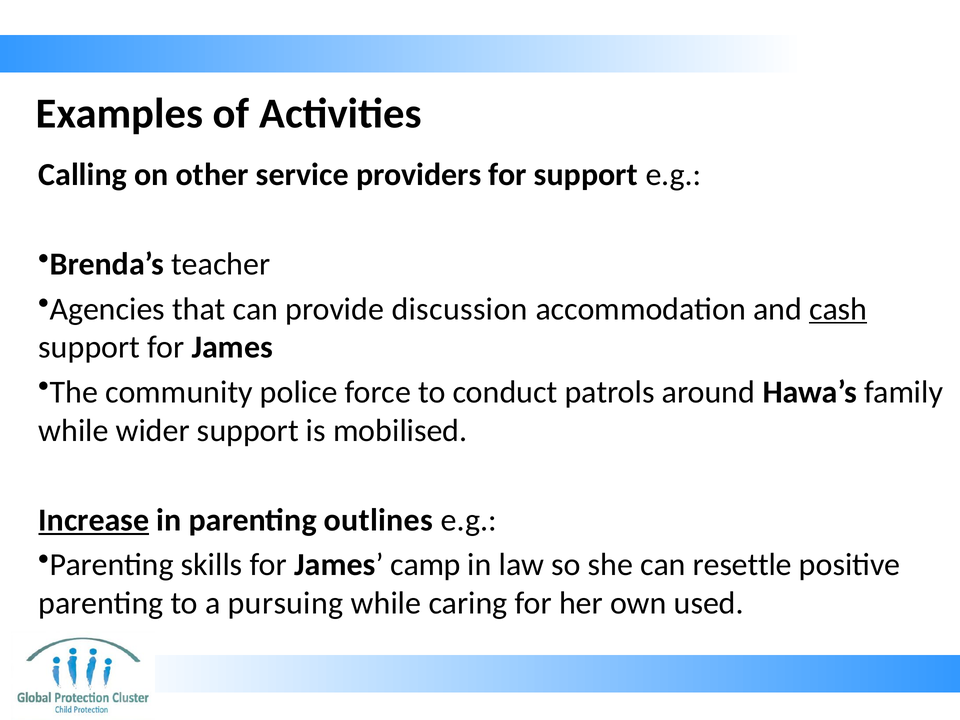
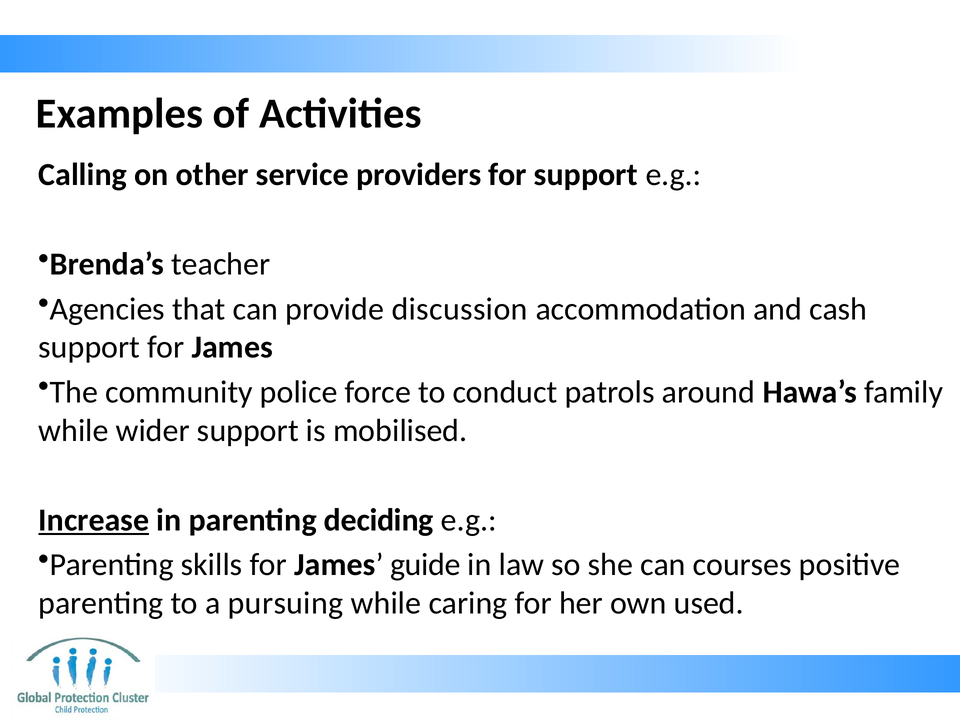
cash underline: present -> none (838, 309)
outlines: outlines -> deciding (379, 520)
camp: camp -> guide (426, 565)
resettle: resettle -> courses (742, 565)
